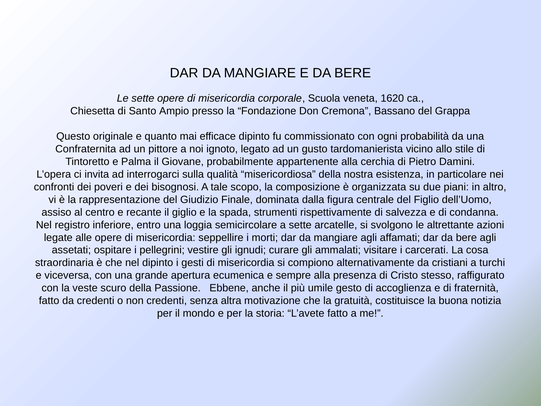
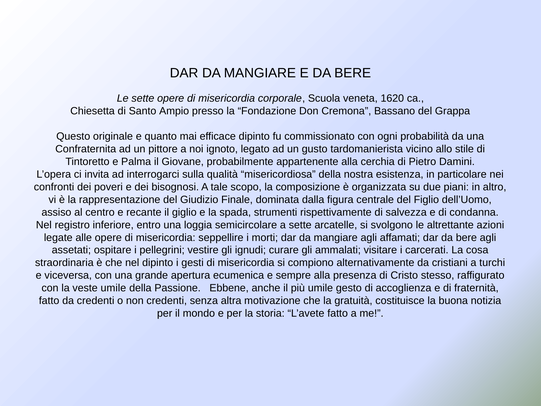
veste scuro: scuro -> umile (113, 288)
